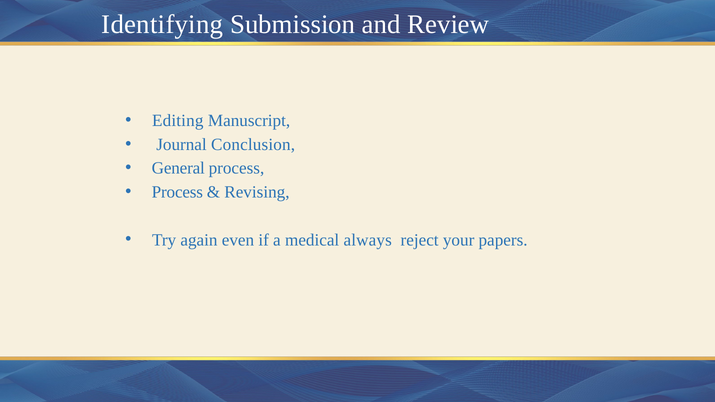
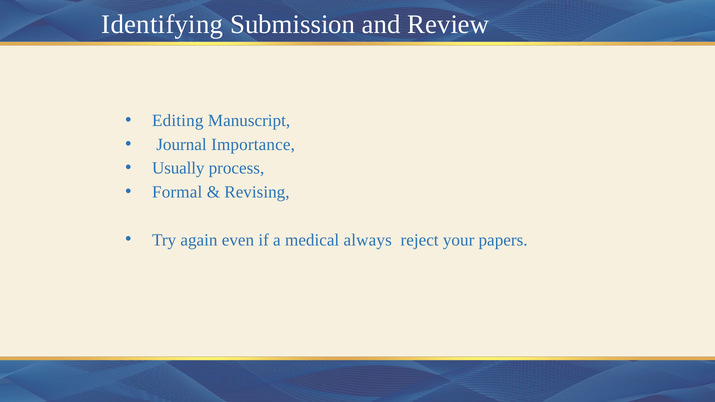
Conclusion: Conclusion -> Importance (253, 144)
General: General -> Usually (178, 168)
Process: Process -> Formal (177, 192)
